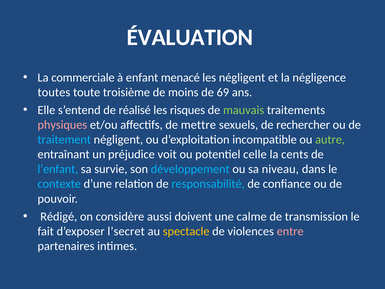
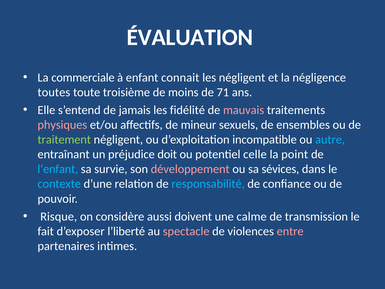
menacé: menacé -> connait (180, 78)
69: 69 -> 71 (223, 92)
réalisé: réalisé -> jamais (135, 110)
risques: risques -> fidélité (187, 110)
mauvais colour: light green -> pink (244, 110)
mettre: mettre -> mineur (199, 125)
rechercher: rechercher -> ensembles (303, 125)
traitement colour: light blue -> light green (64, 140)
autre colour: light green -> light blue (330, 140)
voit: voit -> doit (167, 154)
cents: cents -> point (295, 154)
développement colour: light blue -> pink (190, 169)
niveau: niveau -> sévices (280, 169)
Rédigé: Rédigé -> Risque (59, 216)
l’secret: l’secret -> l’liberté (126, 231)
spectacle colour: yellow -> pink (186, 231)
